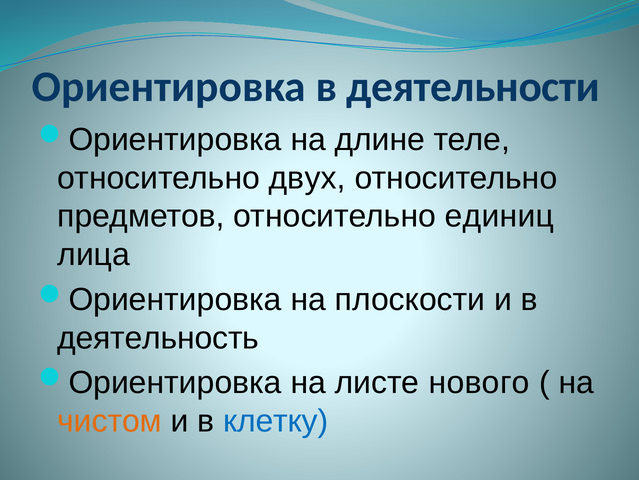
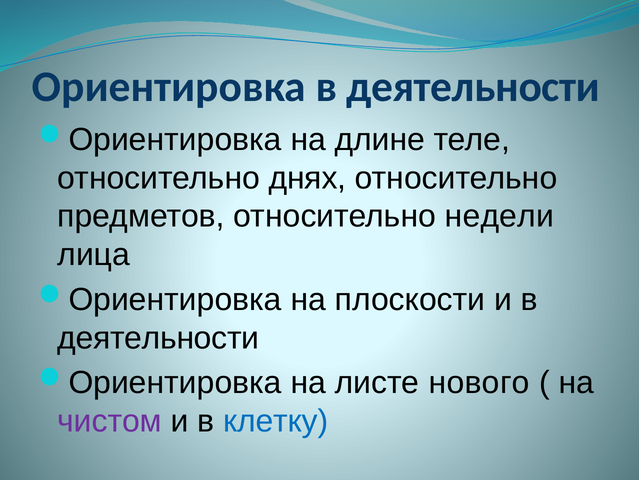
двух: двух -> днях (307, 178)
единиц: единиц -> недели (499, 216)
деятельность: деятельность -> деятельности (158, 337)
чистом colour: orange -> purple (110, 421)
